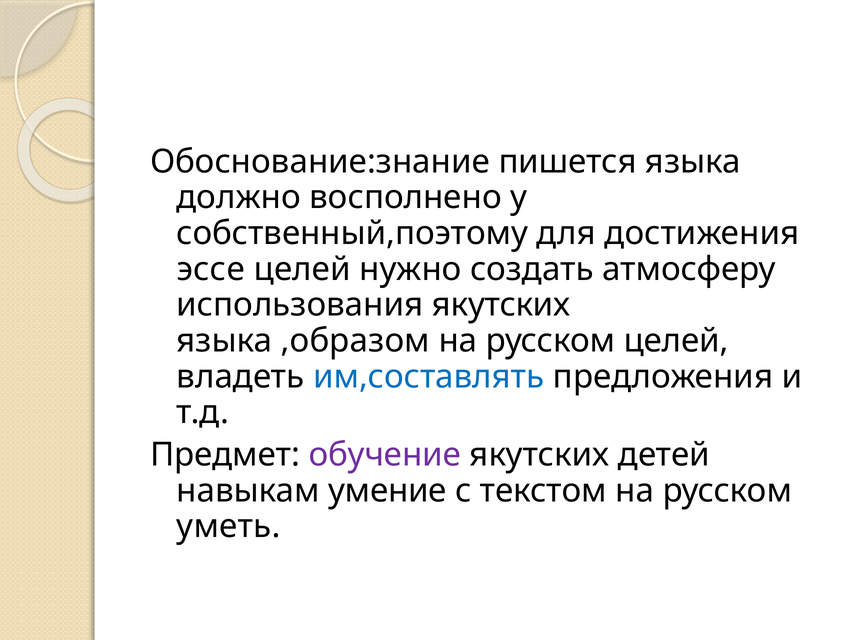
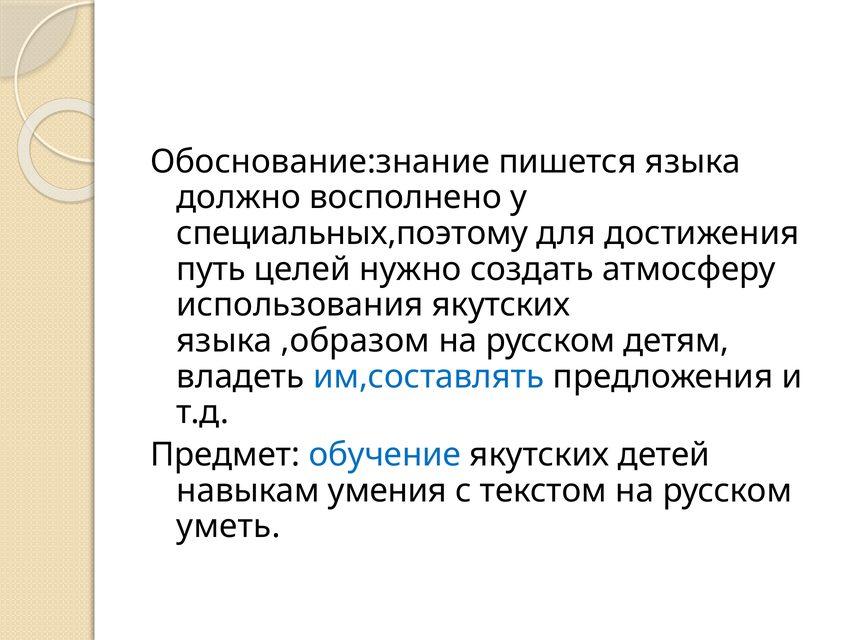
собственный,поэтому: собственный,поэтому -> специальных,поэтому (352, 233)
эссе: эссе -> путь (211, 269)
русском целей: целей -> детям (676, 341)
обучение colour: purple -> blue (385, 455)
умение: умение -> умения (388, 490)
